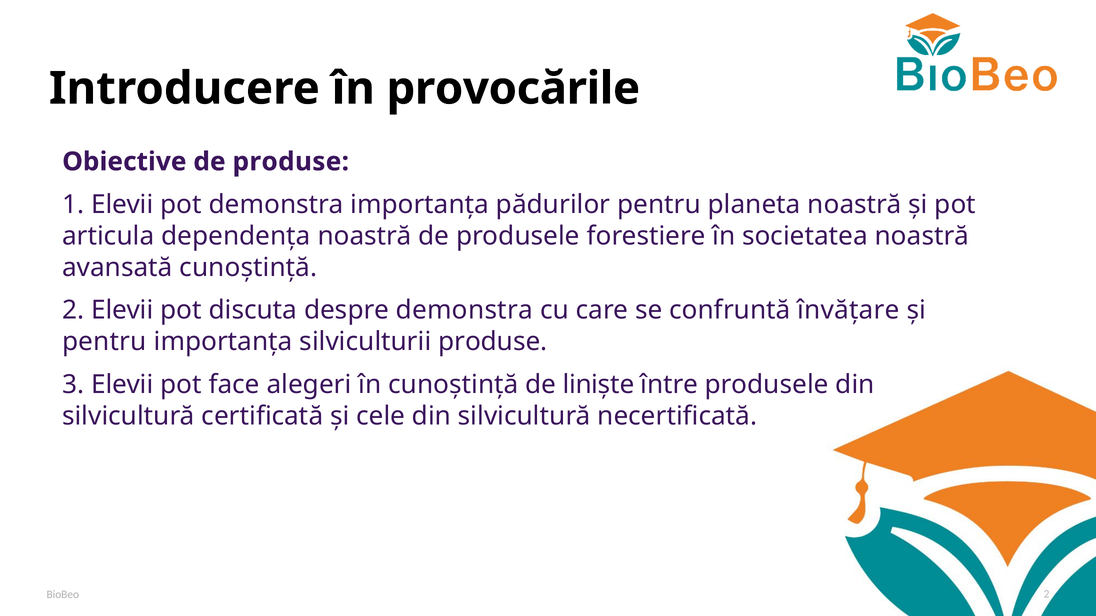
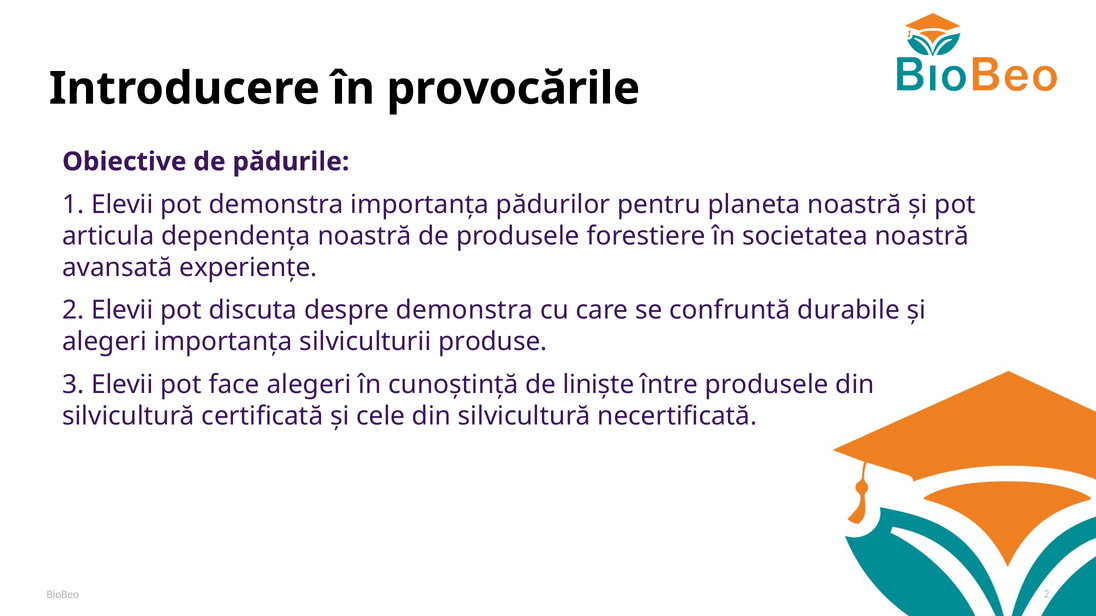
de produse: produse -> pădurile (291, 162)
avansată cunoștință: cunoștință -> experiențe (248, 268)
învățare: învățare -> durabile (849, 311)
pentru: pentru -> alegeri (105, 342)
